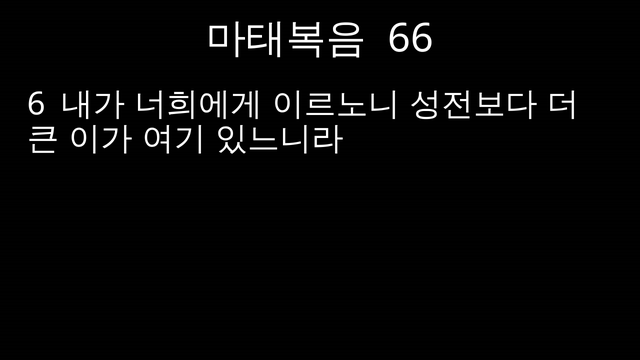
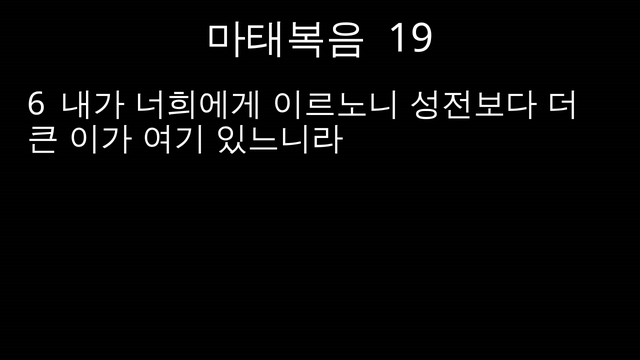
66: 66 -> 19 (411, 39)
